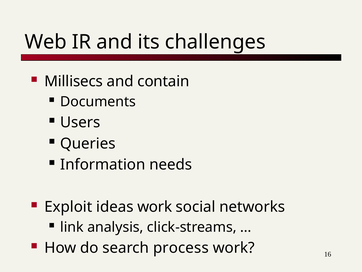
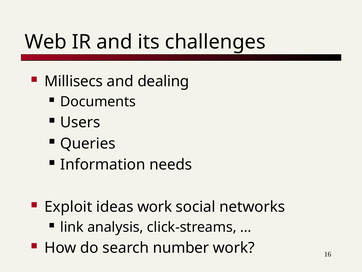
contain: contain -> dealing (163, 81)
process: process -> number (181, 247)
